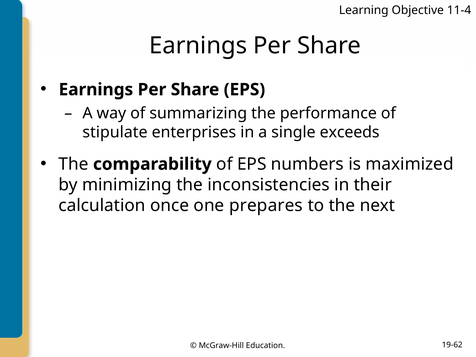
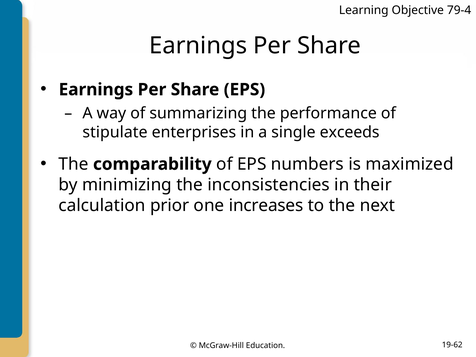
11-4: 11-4 -> 79-4 (459, 10)
once: once -> prior (170, 205)
prepares: prepares -> increases (266, 205)
